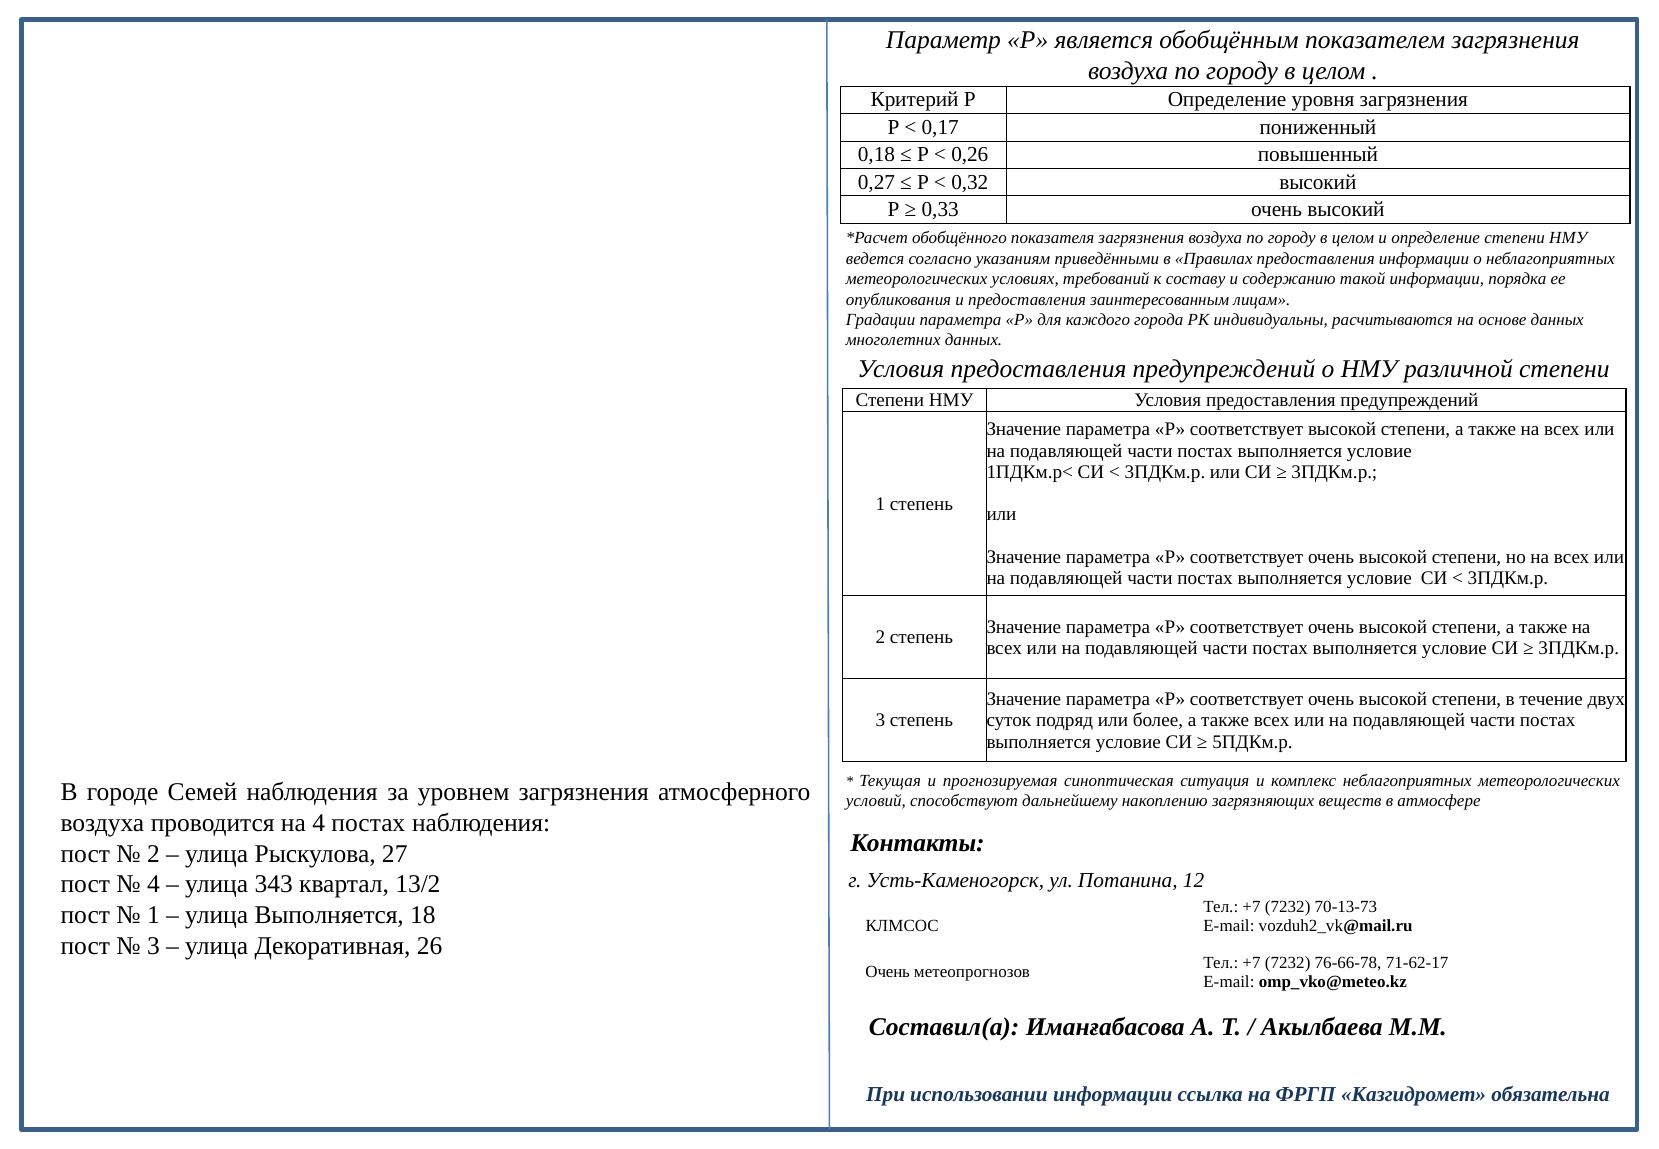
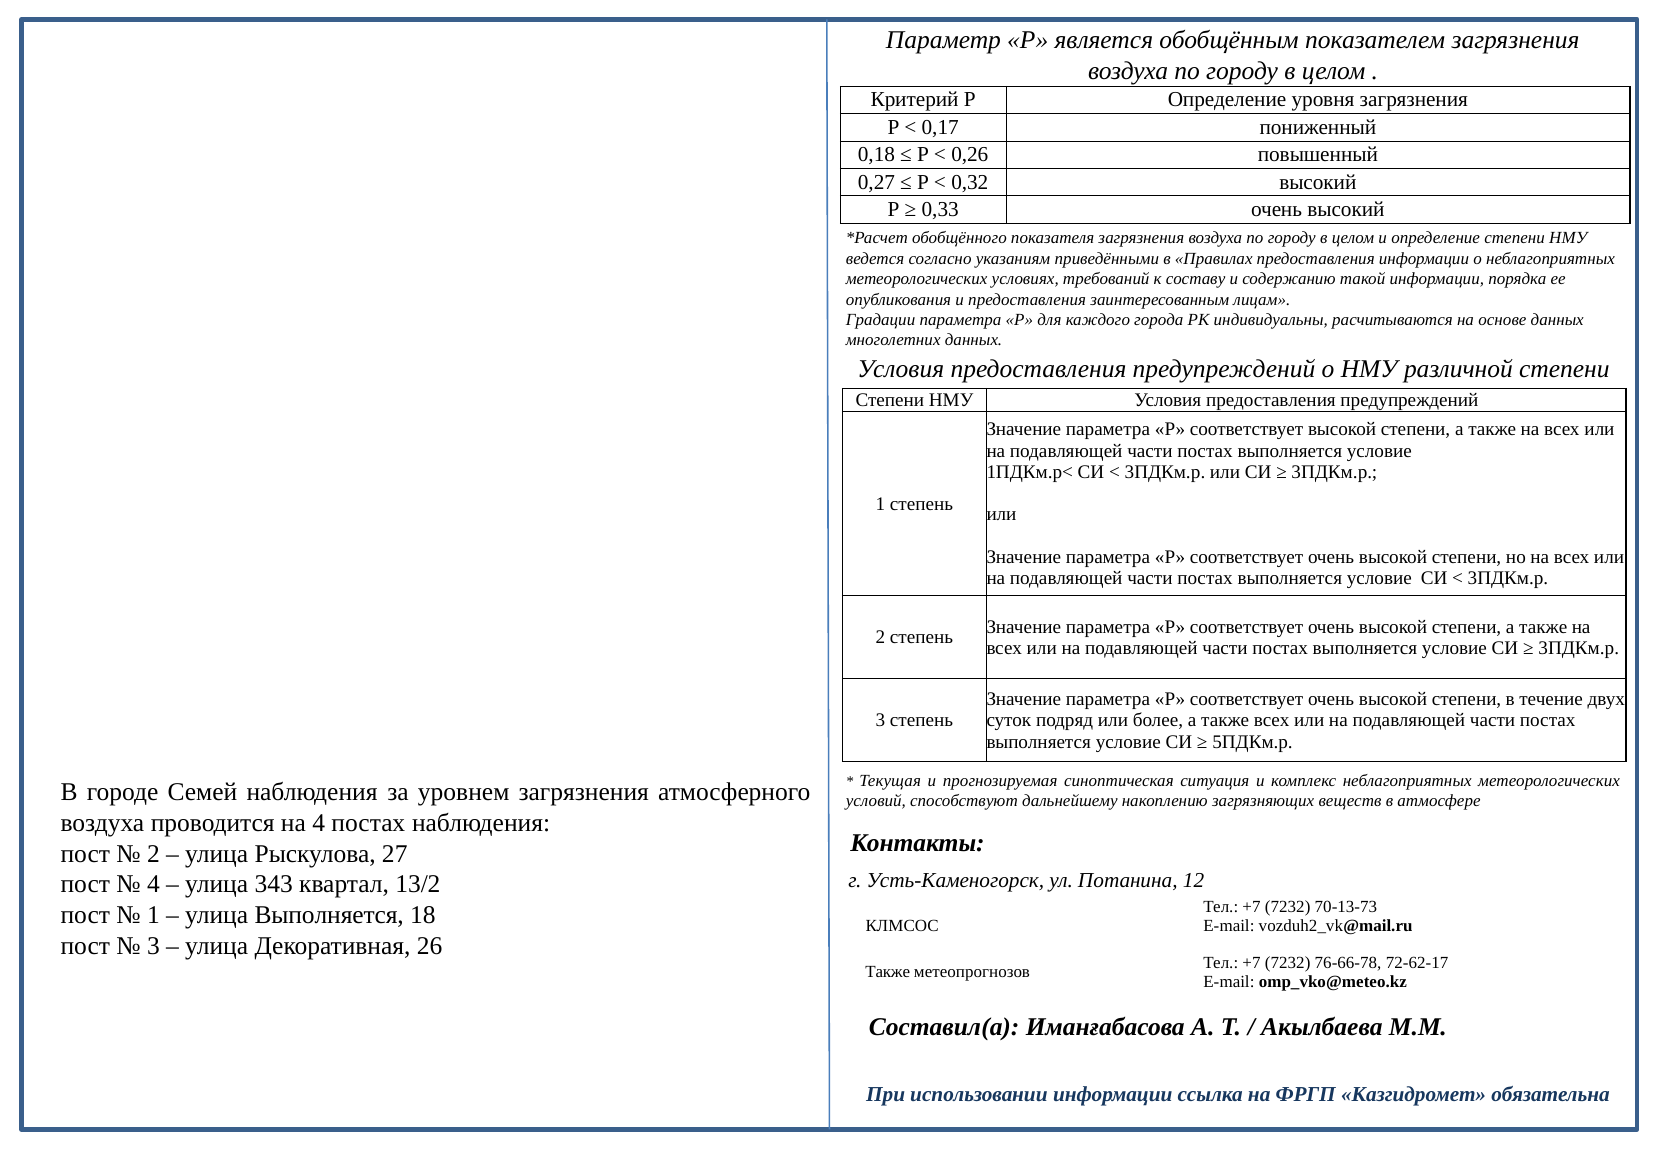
71-62-17: 71-62-17 -> 72-62-17 (1417, 962)
Очень: Очень -> Также (888, 972)
